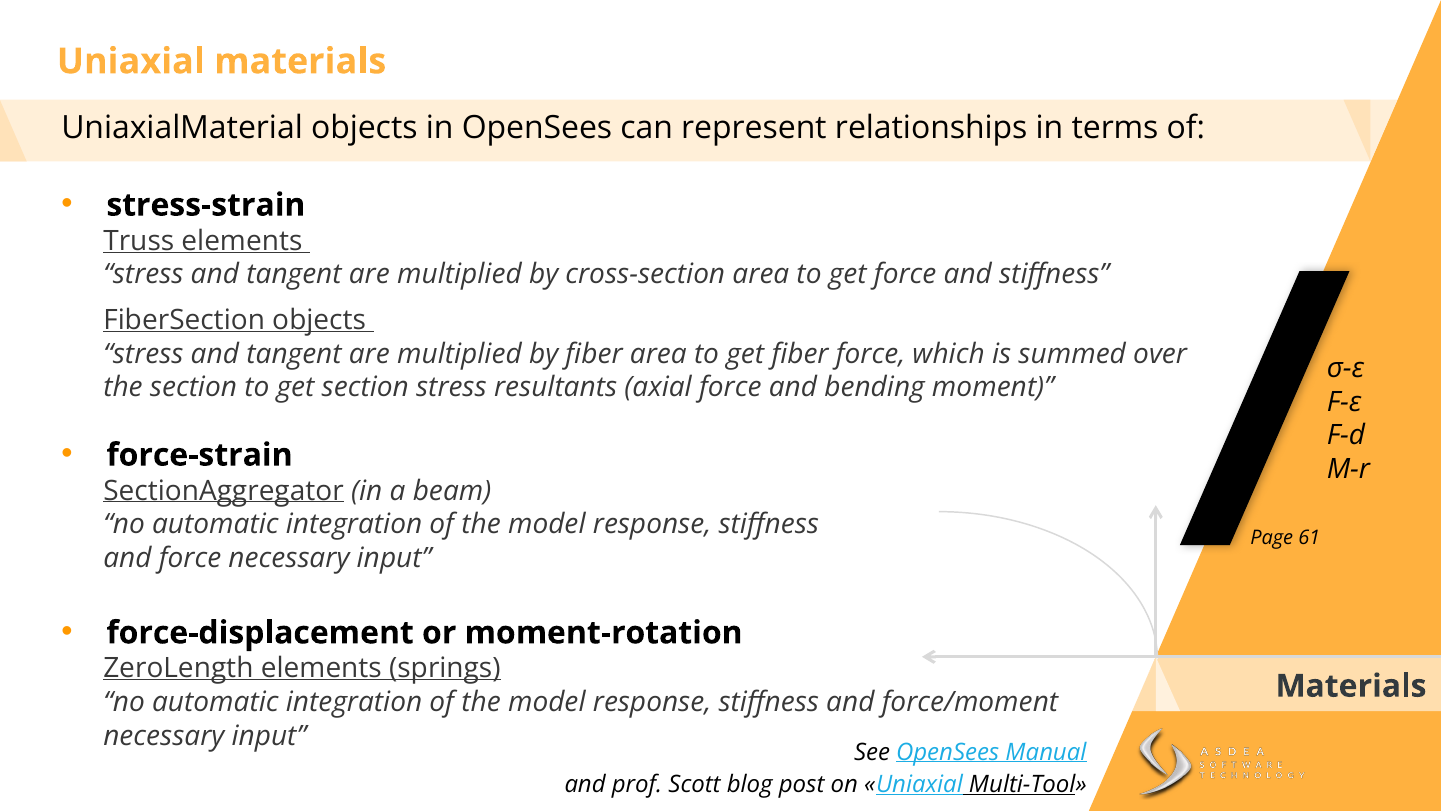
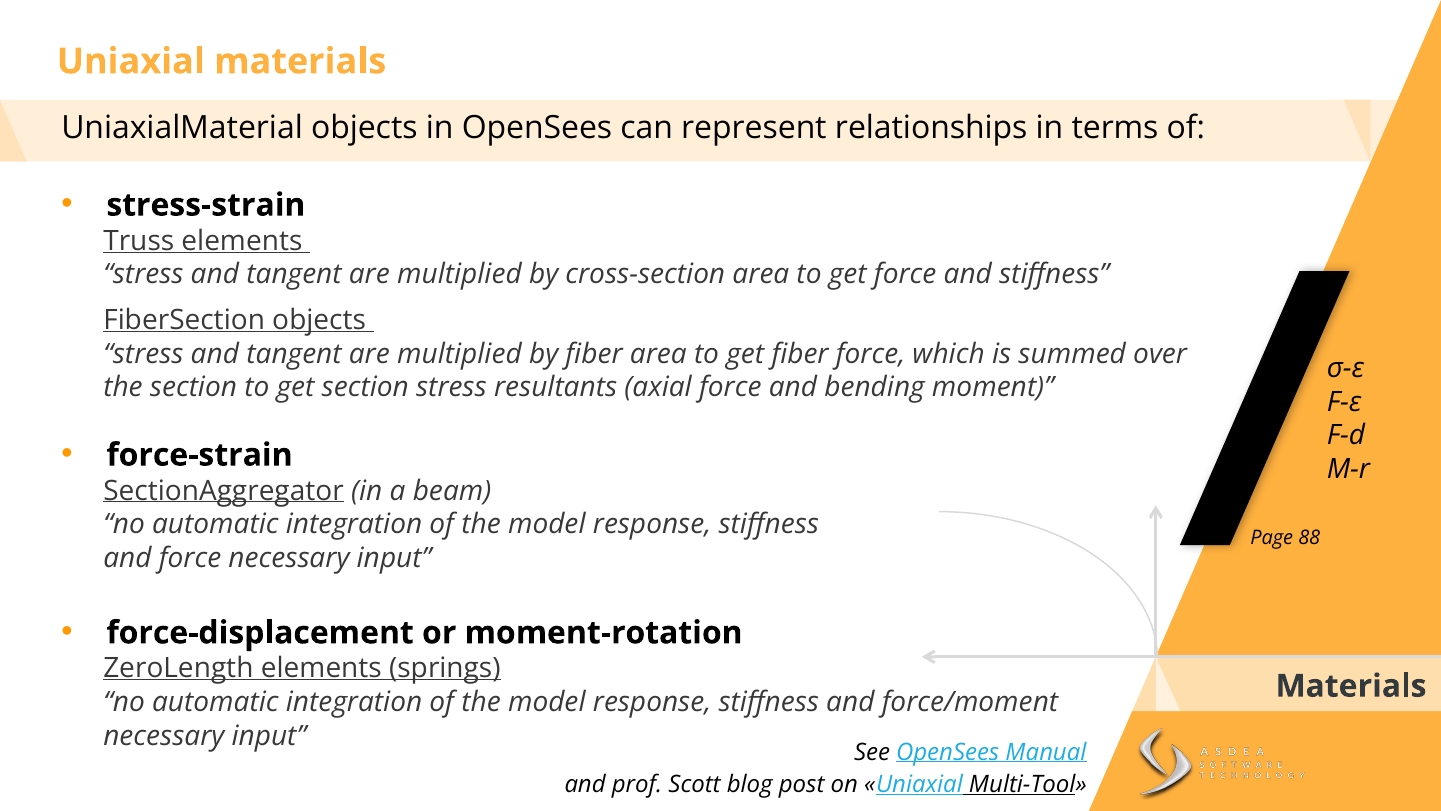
61: 61 -> 88 (1309, 538)
